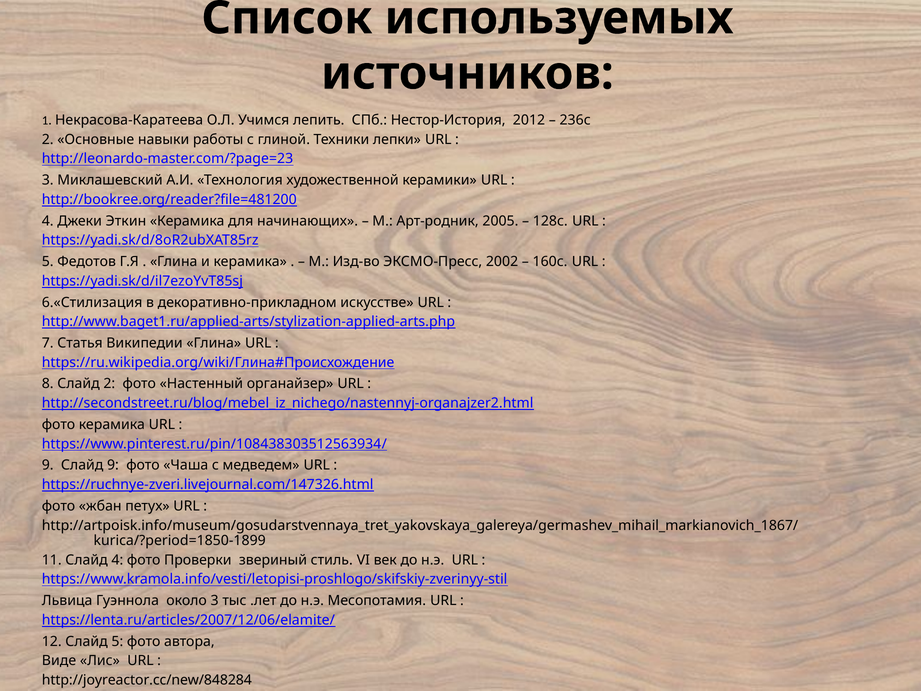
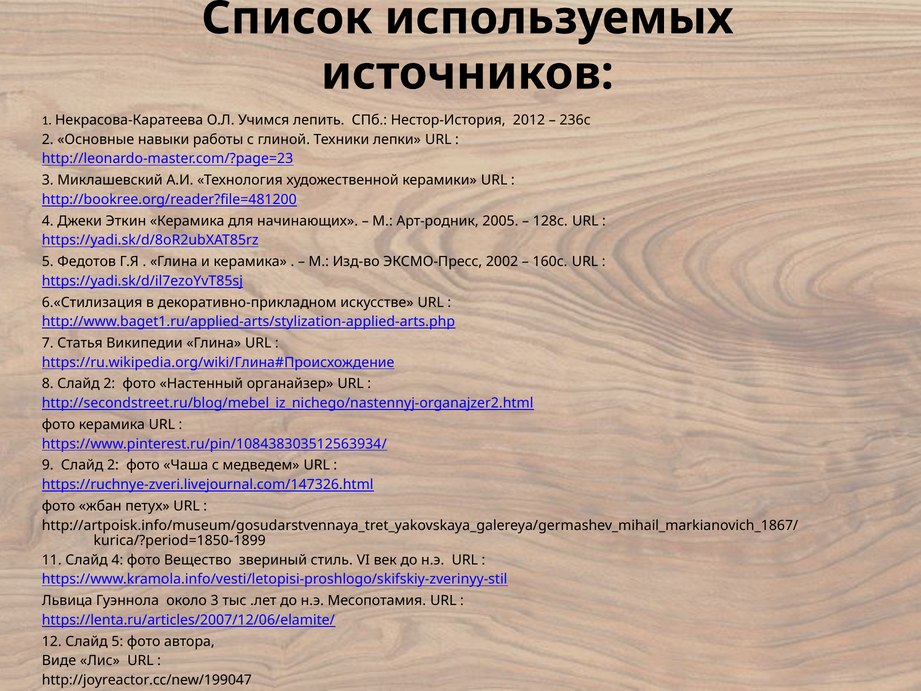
9 Слайд 9: 9 -> 2 (113, 465)
Проверки: Проверки -> Вещество (198, 560)
http://joyreactor.cc/new/848284: http://joyreactor.cc/new/848284 -> http://joyreactor.cc/new/199047 (147, 680)
